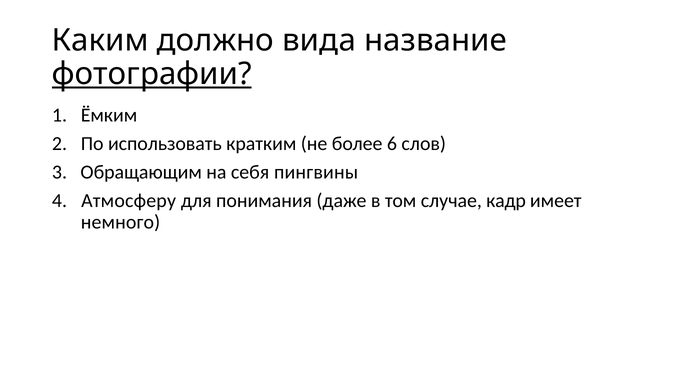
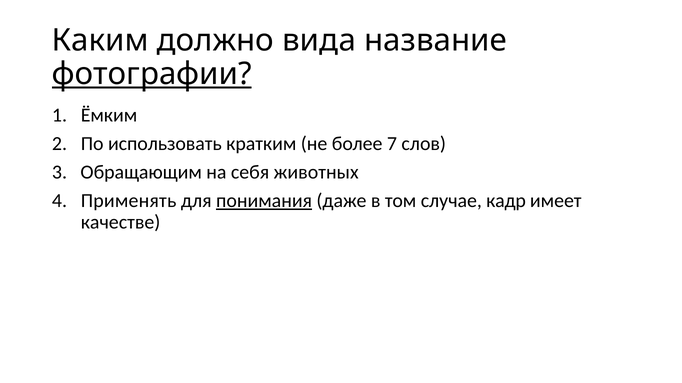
6: 6 -> 7 (392, 144)
пингвины: пингвины -> животных (316, 172)
Атмосферу: Атмосферу -> Применять (129, 201)
понимания underline: none -> present (264, 201)
немного: немного -> качестве (121, 223)
